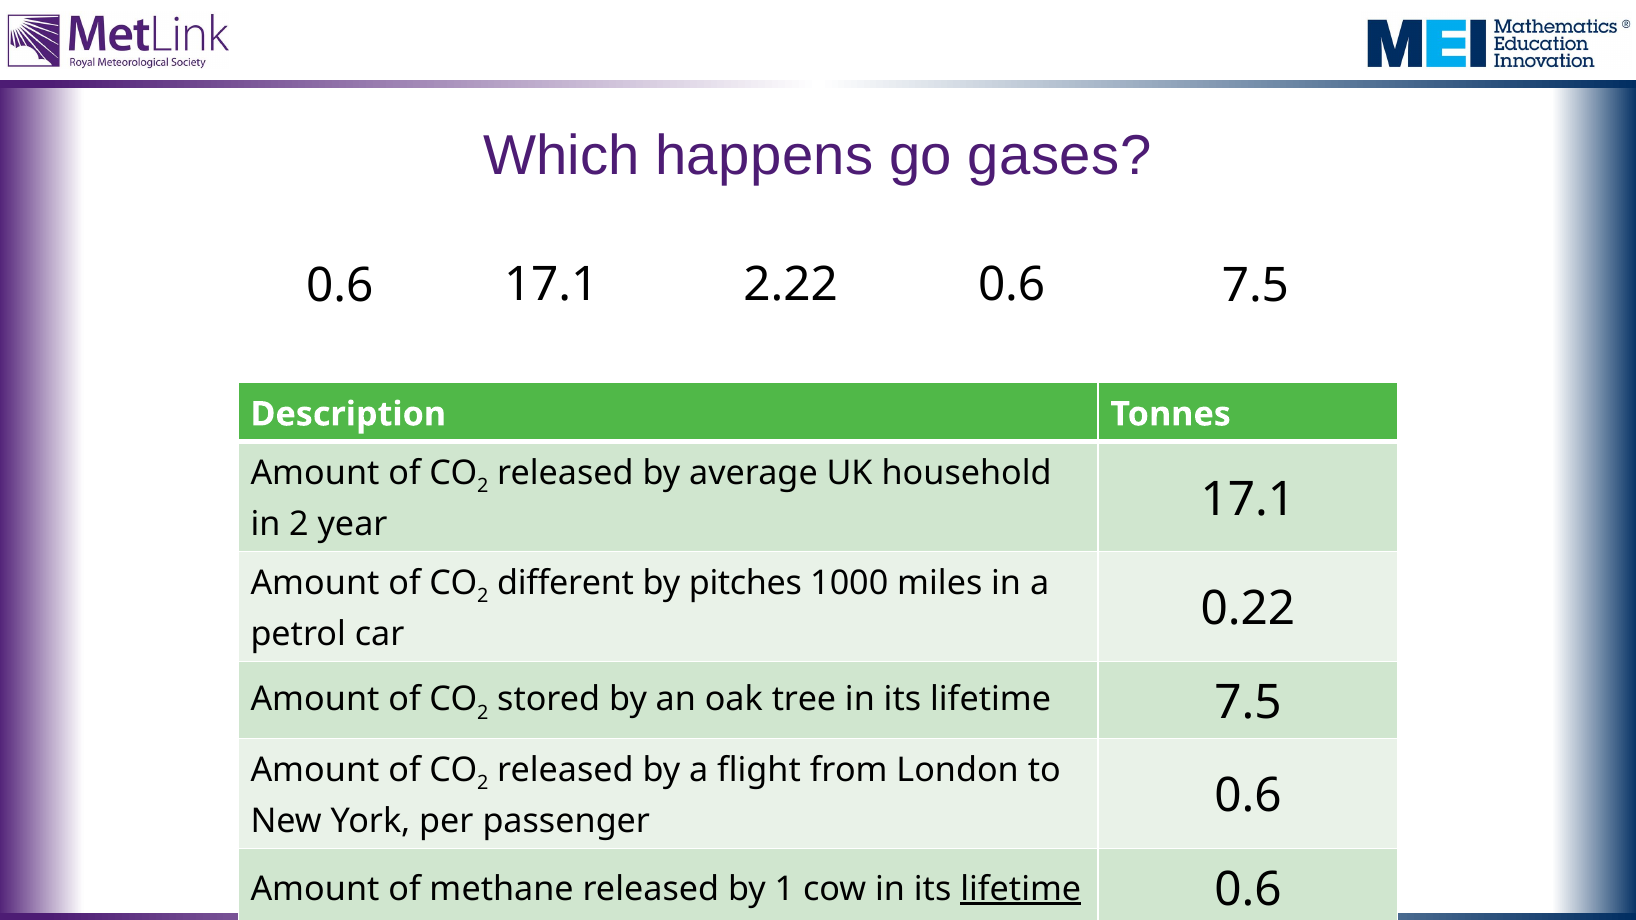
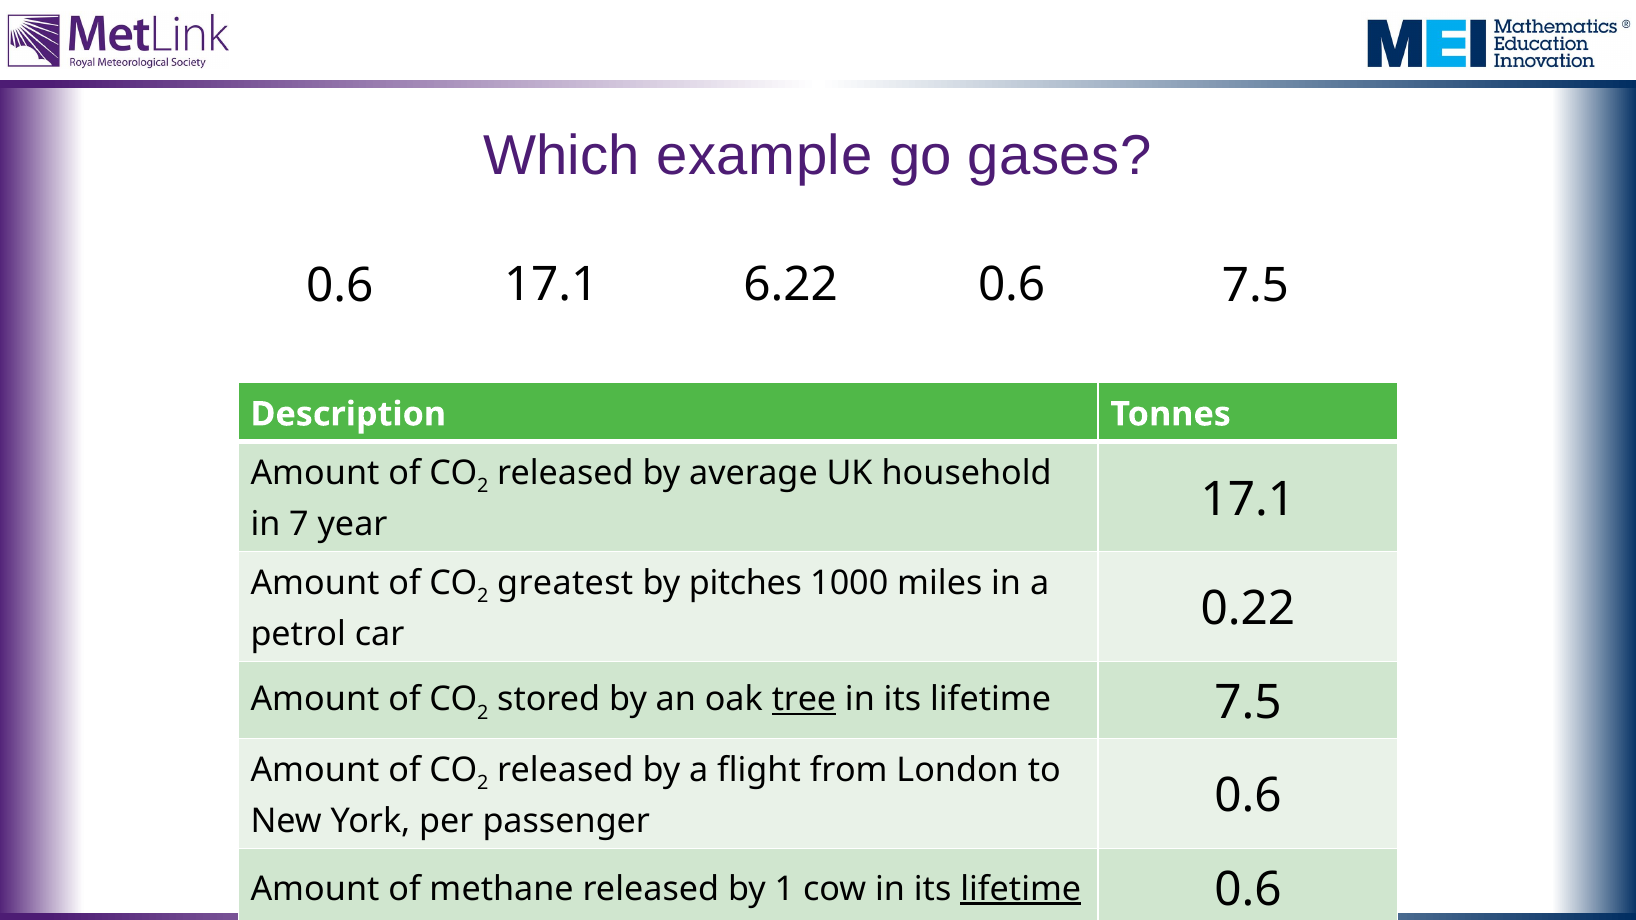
happens: happens -> example (764, 156)
2.22: 2.22 -> 6.22 (791, 285)
in 2: 2 -> 7 (299, 524)
different: different -> greatest (565, 583)
tree underline: none -> present (804, 700)
